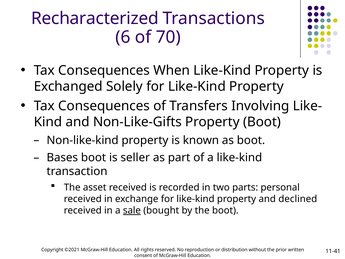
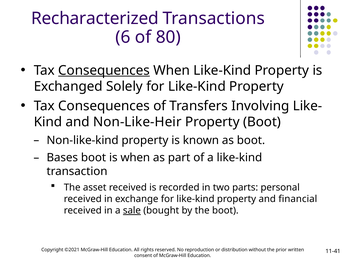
70: 70 -> 80 (168, 37)
Consequences underline: none -> present (104, 70)
Non-Like-Gifts: Non-Like-Gifts -> Non-Like-Heir (137, 122)
is seller: seller -> when (135, 157)
declined: declined -> financial (298, 199)
